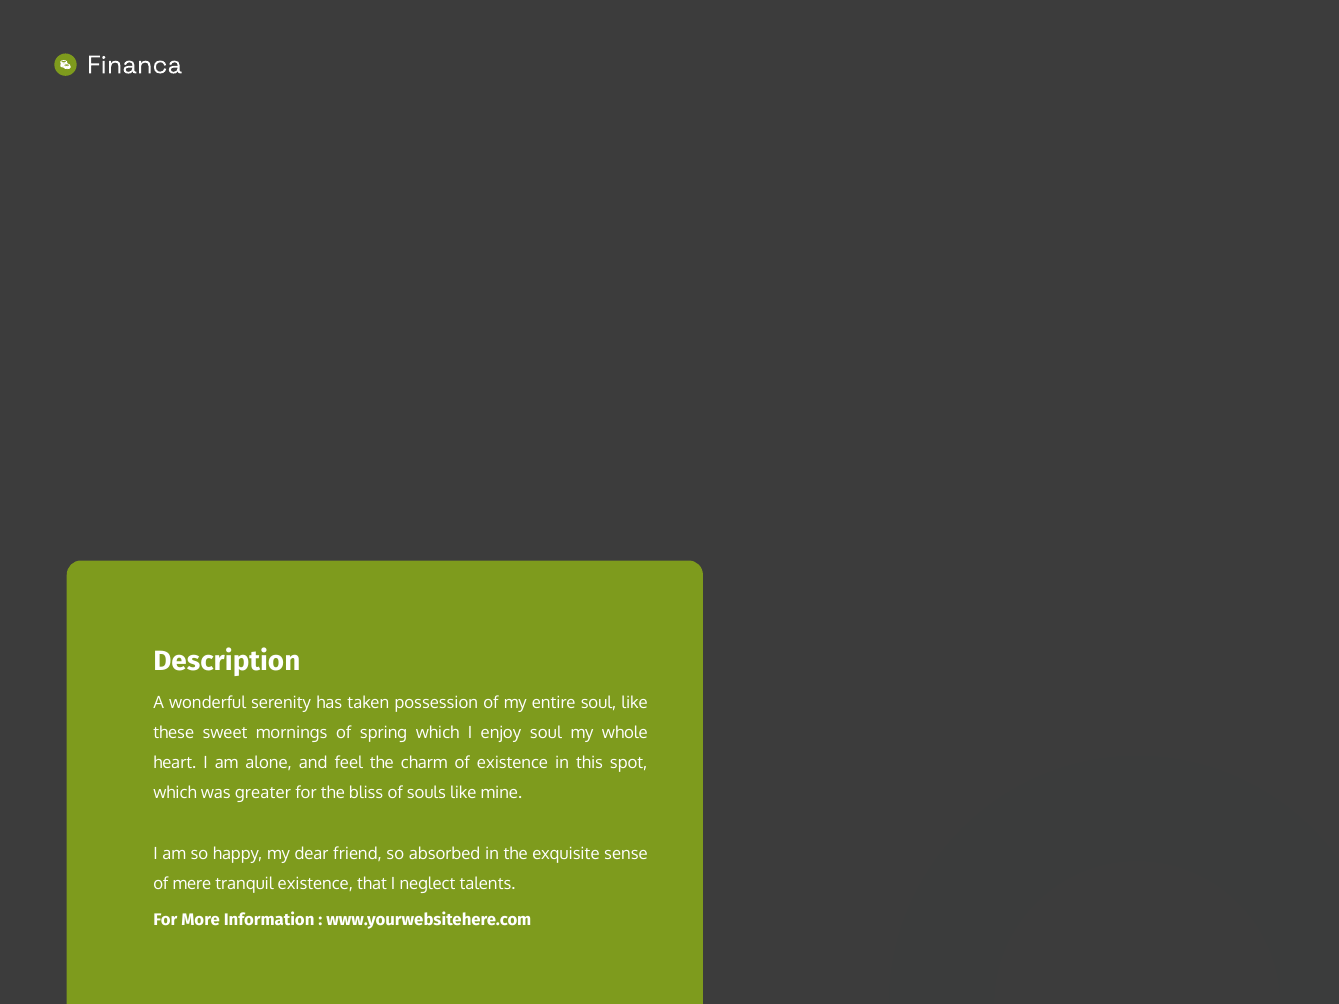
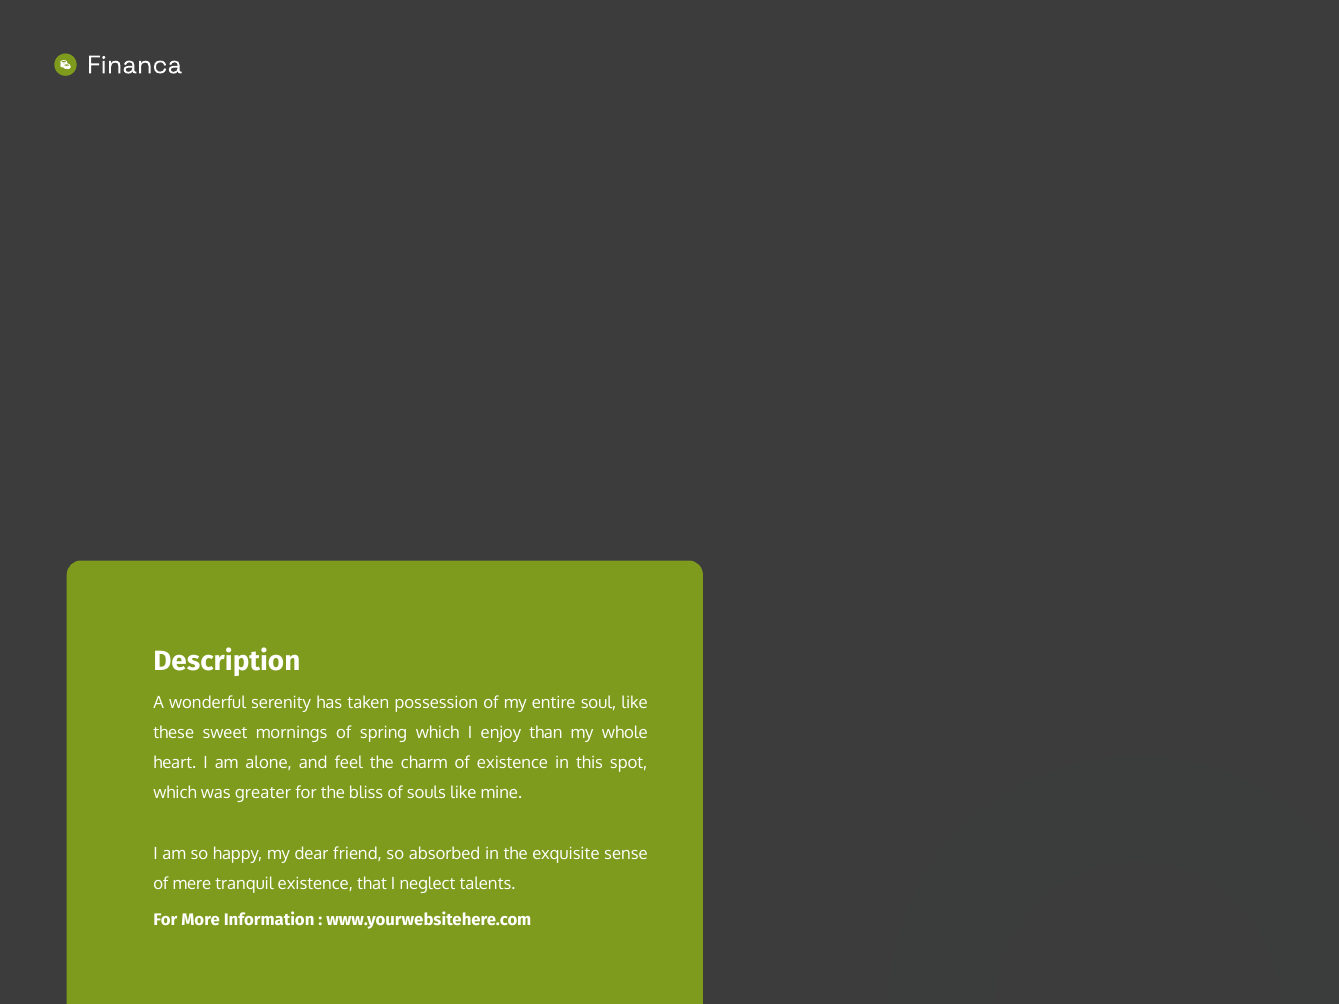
enjoy soul: soul -> than (546, 733)
